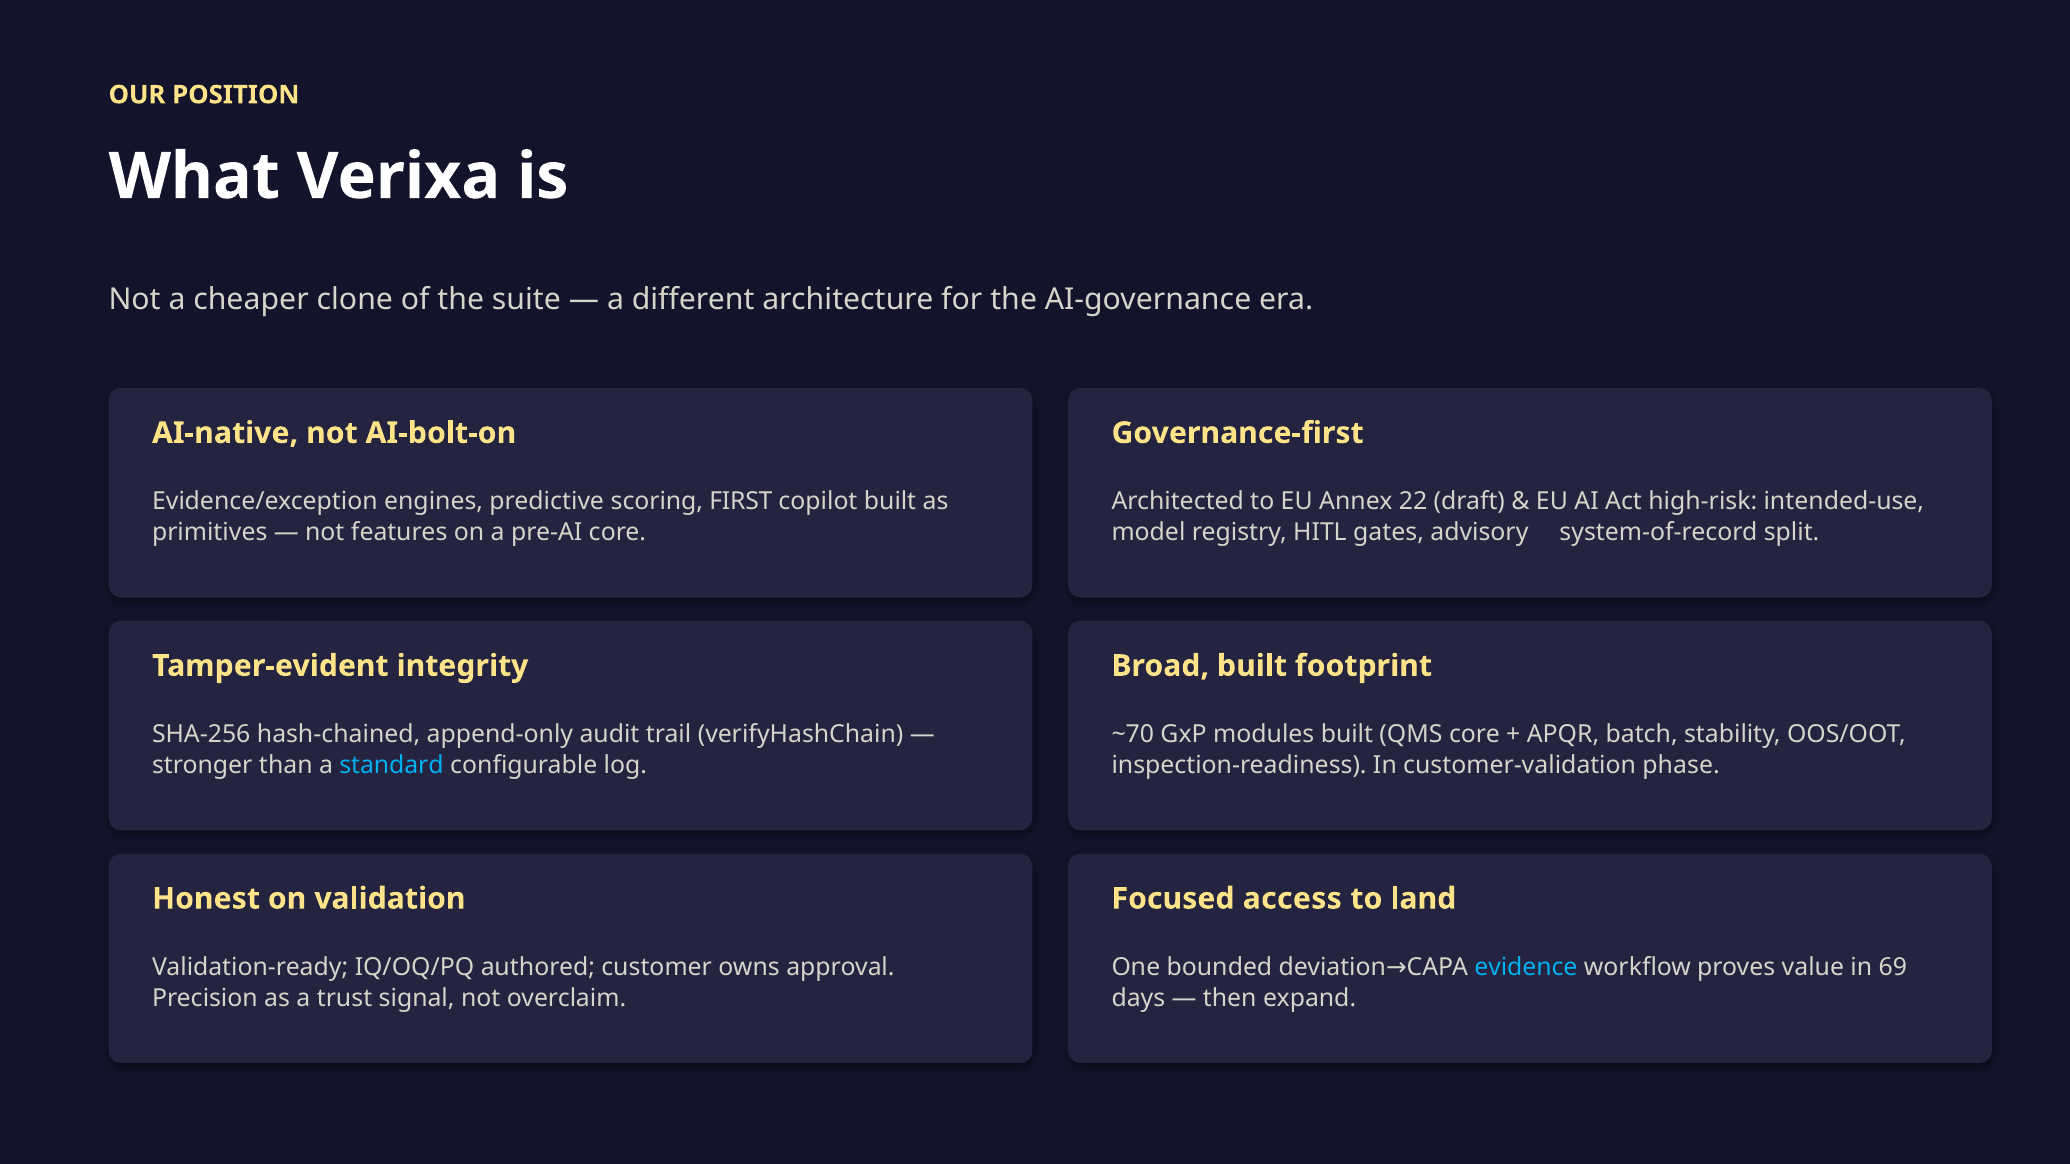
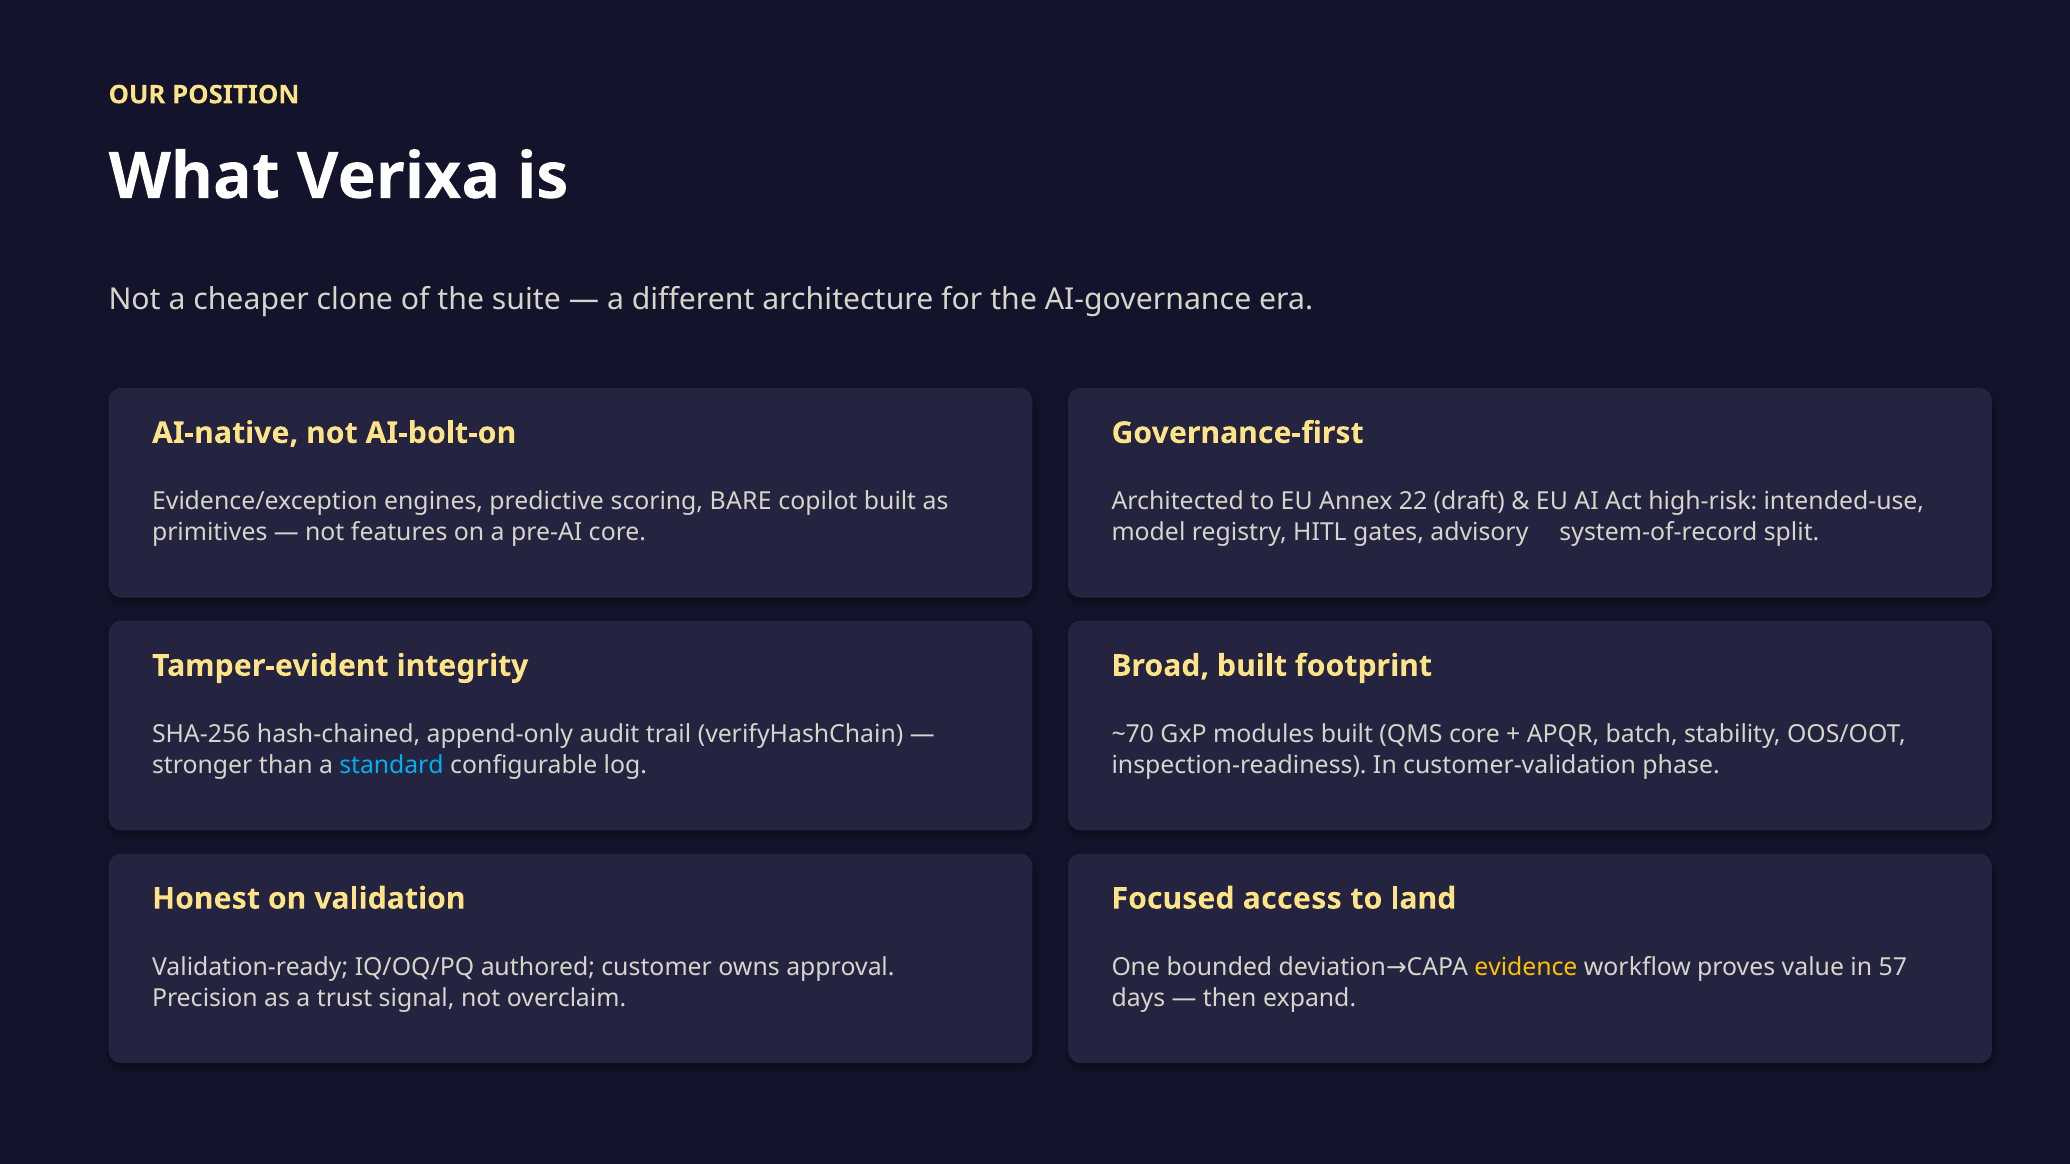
FIRST: FIRST -> BARE (741, 502)
evidence colour: light blue -> yellow (1526, 968)
69: 69 -> 57 (1893, 968)
